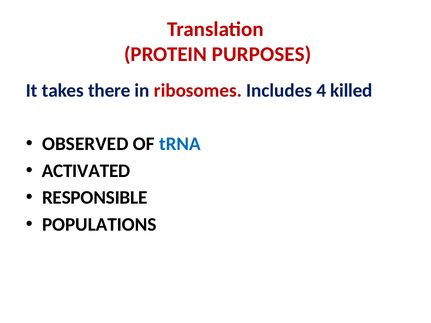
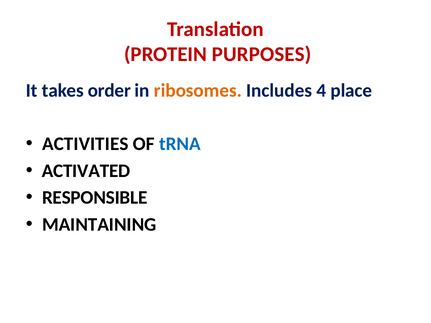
there: there -> order (109, 90)
ribosomes colour: red -> orange (198, 90)
killed: killed -> place (351, 90)
OBSERVED: OBSERVED -> ACTIVITIES (85, 144)
POPULATIONS: POPULATIONS -> MAINTAINING (99, 225)
